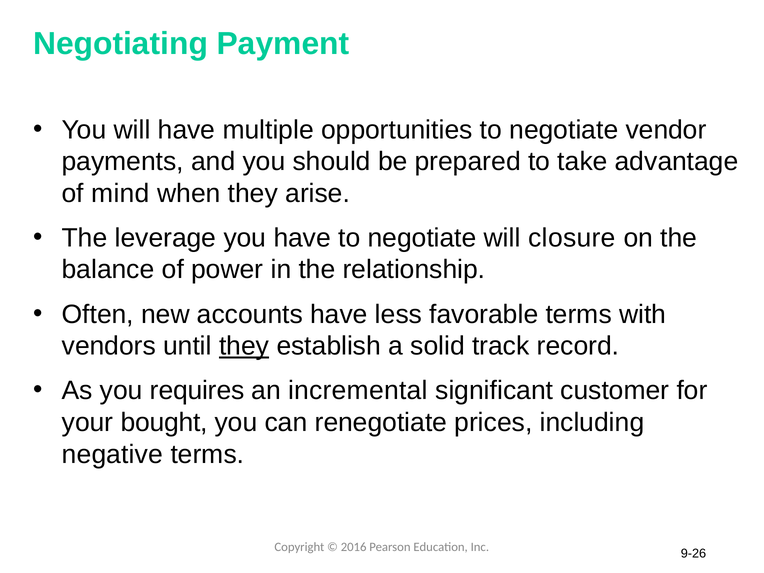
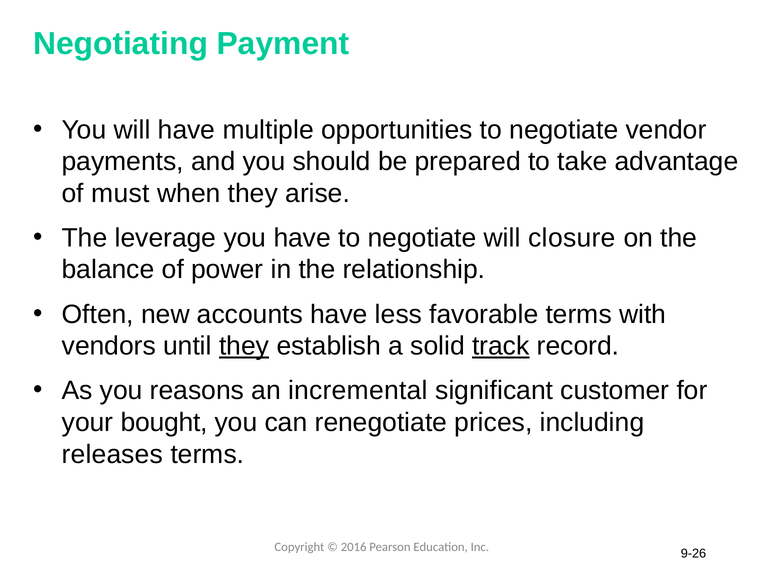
mind: mind -> must (120, 193)
track underline: none -> present (501, 346)
requires: requires -> reasons (197, 391)
negative: negative -> releases (112, 454)
